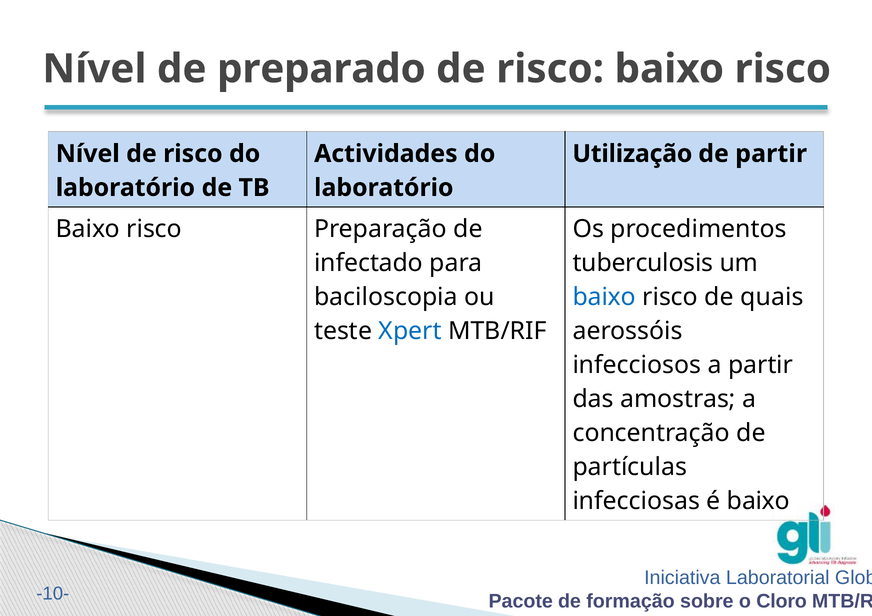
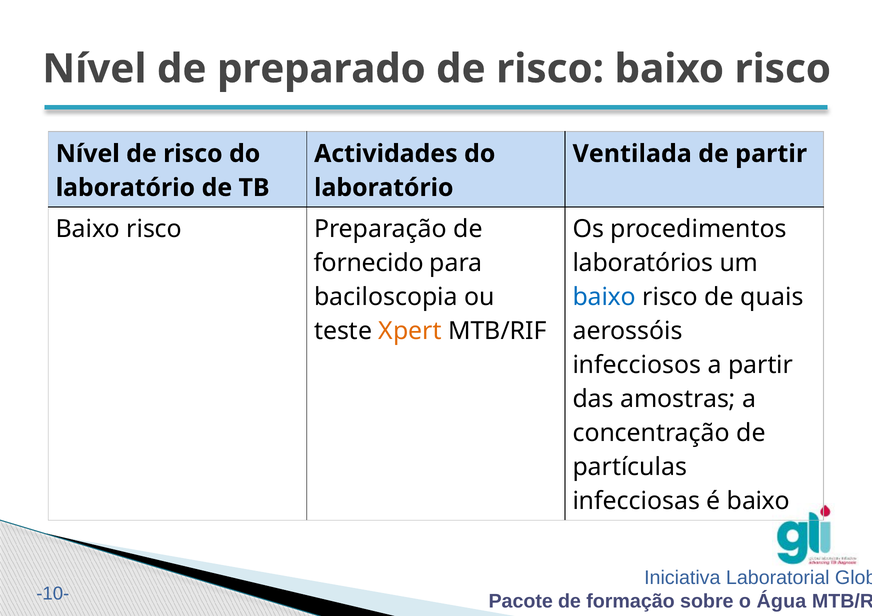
Utilização: Utilização -> Ventilada (632, 154)
infectado: infectado -> fornecido (369, 263)
tuberculosis: tuberculosis -> laboratórios (643, 263)
Xpert colour: blue -> orange (410, 331)
Cloro: Cloro -> Água (781, 601)
